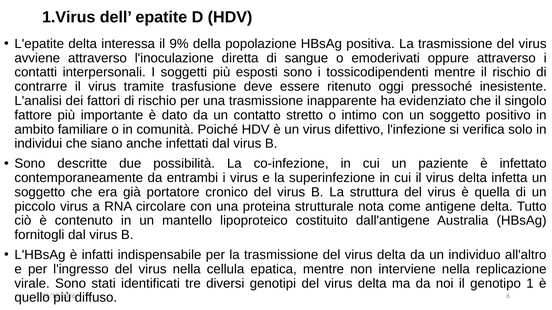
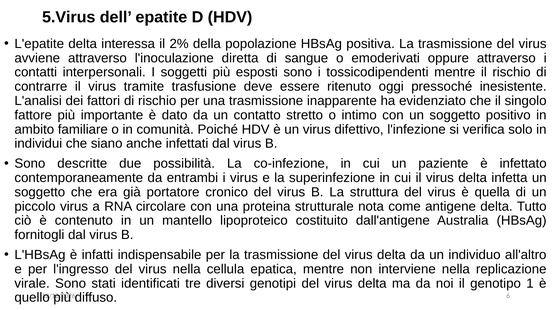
1.Virus: 1.Virus -> 5.Virus (69, 17)
9%: 9% -> 2% (179, 44)
